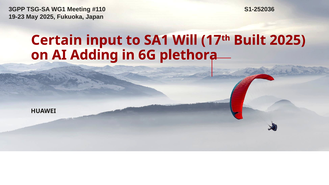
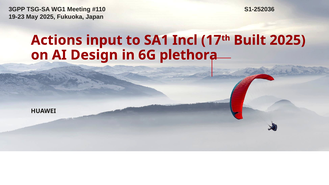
Certain: Certain -> Actions (57, 40)
Will: Will -> Incl (185, 40)
Adding: Adding -> Design (94, 55)
